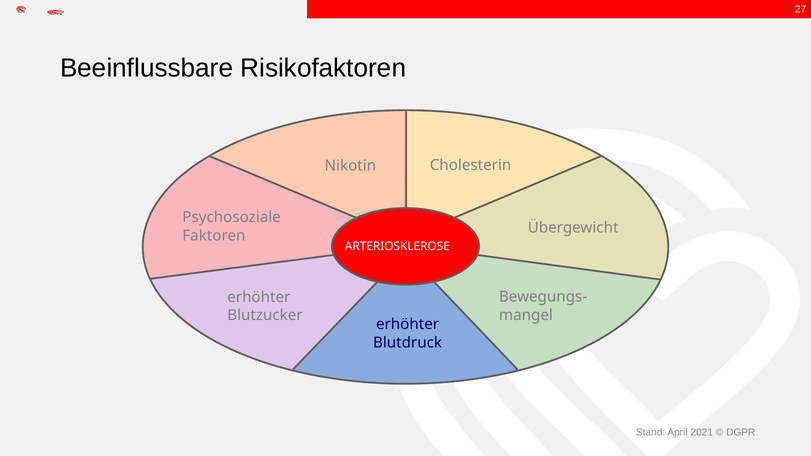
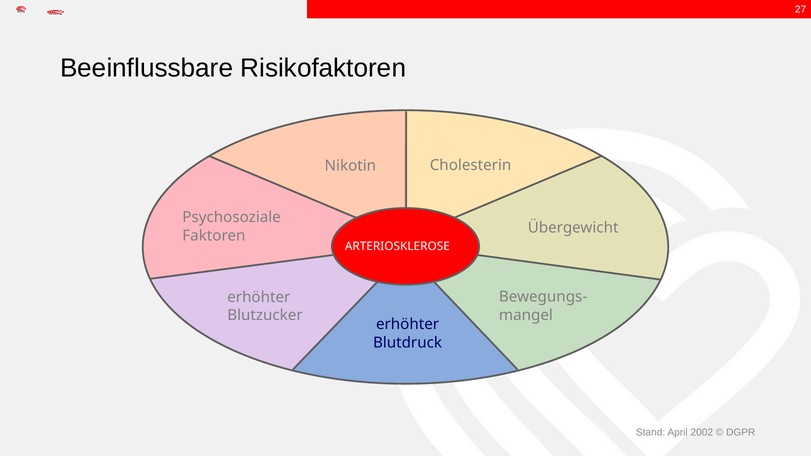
2021: 2021 -> 2002 (702, 433)
